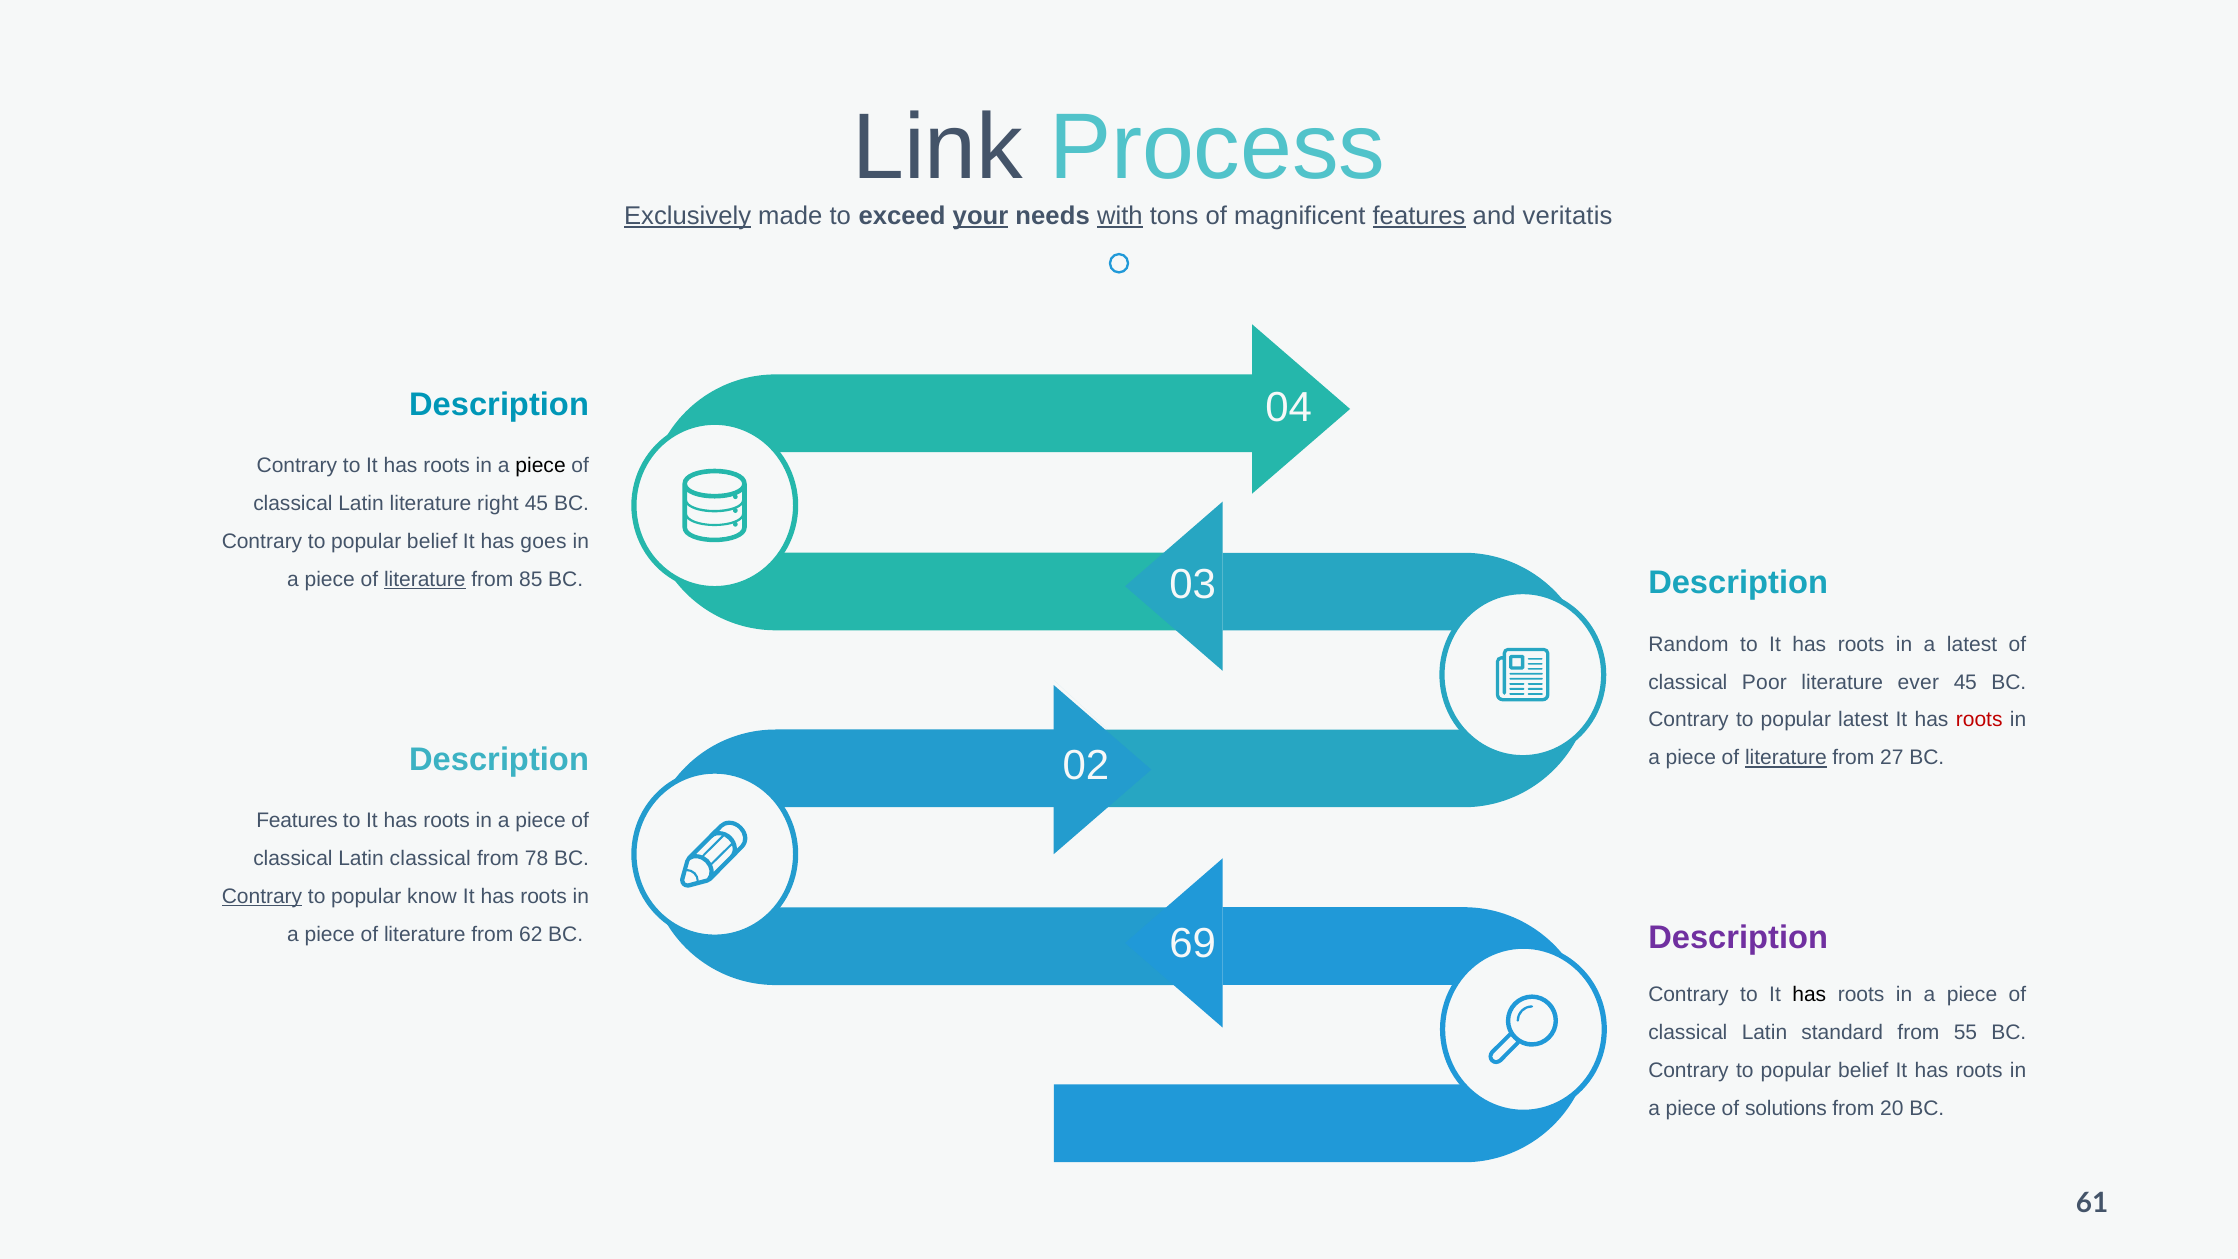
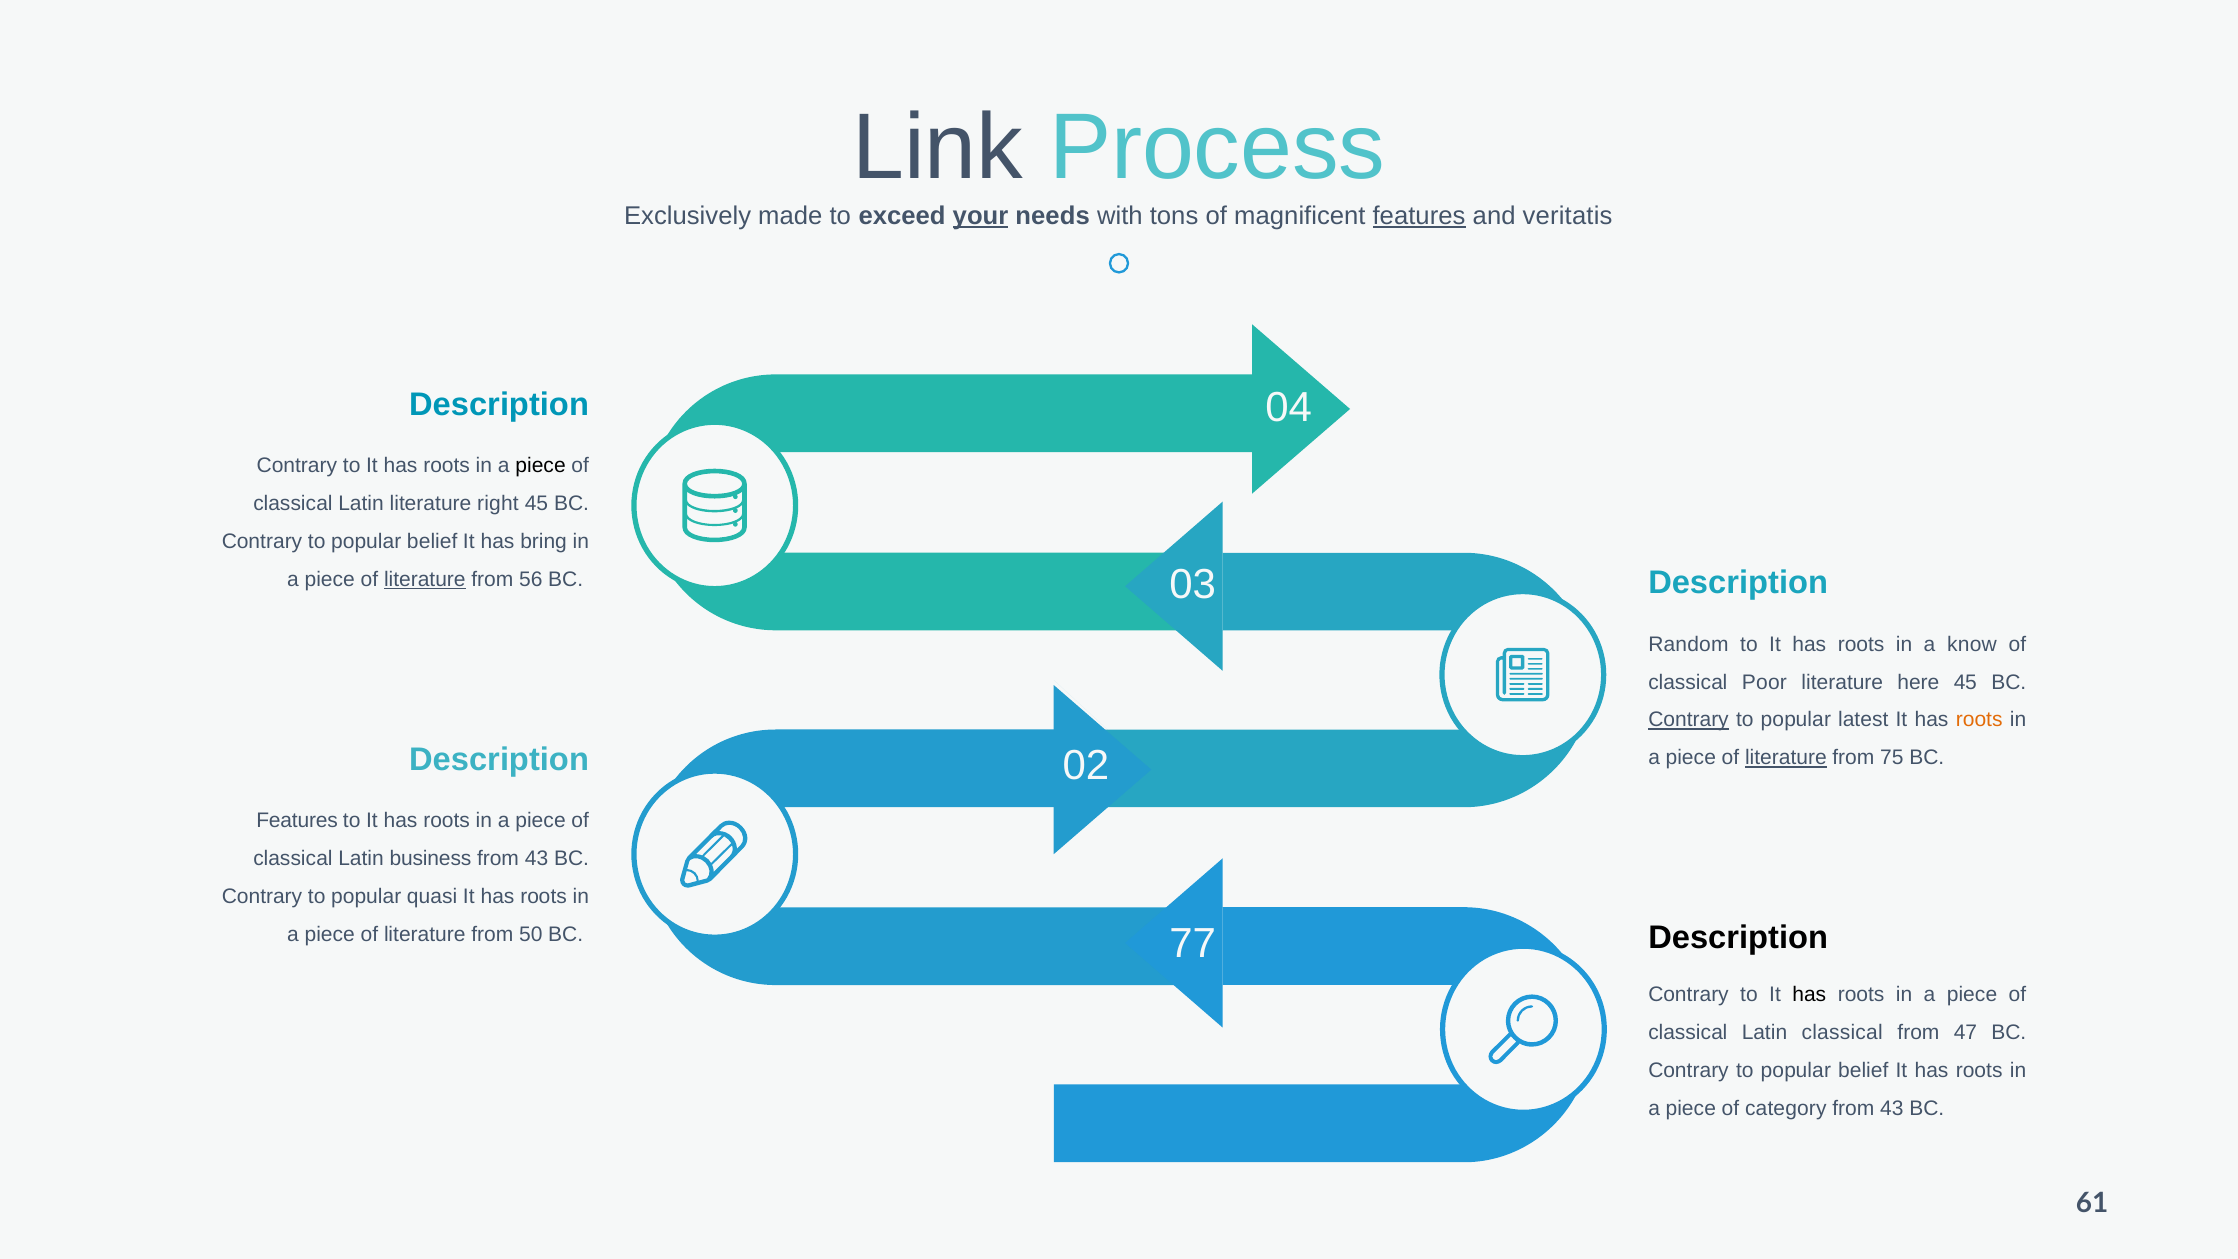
Exclusively underline: present -> none (688, 216)
with underline: present -> none (1120, 216)
goes: goes -> bring (544, 541)
85: 85 -> 56 (531, 579)
a latest: latest -> know (1972, 644)
ever: ever -> here (1918, 682)
Contrary underline: none -> present (1689, 720)
roots colour: red -> orange (1979, 720)
27: 27 -> 75 (1892, 758)
Latin classical: classical -> business (430, 859)
78: 78 -> 43 (537, 859)
Contrary underline: present -> none (262, 897)
know: know -> quasi (432, 897)
Description colour: purple -> black (1738, 937)
62: 62 -> 50 (531, 934)
69: 69 -> 77 (1193, 944)
Latin standard: standard -> classical (1842, 1033)
55: 55 -> 47 (1965, 1033)
solutions: solutions -> category (1786, 1108)
20: 20 -> 43 (1892, 1108)
